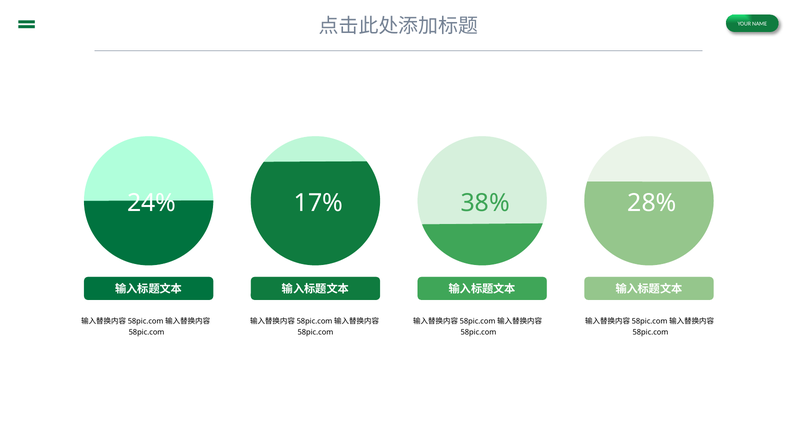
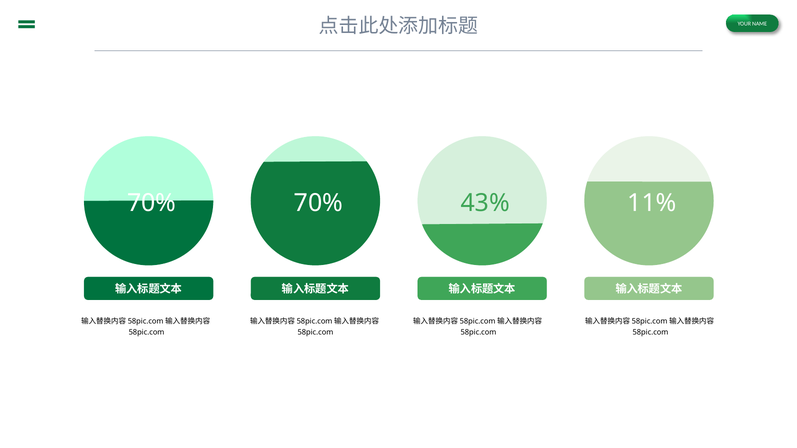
24%: 24% -> 70% (152, 203)
17%: 17% -> 70% (318, 203)
38%: 38% -> 43% (485, 203)
28%: 28% -> 11% (652, 203)
